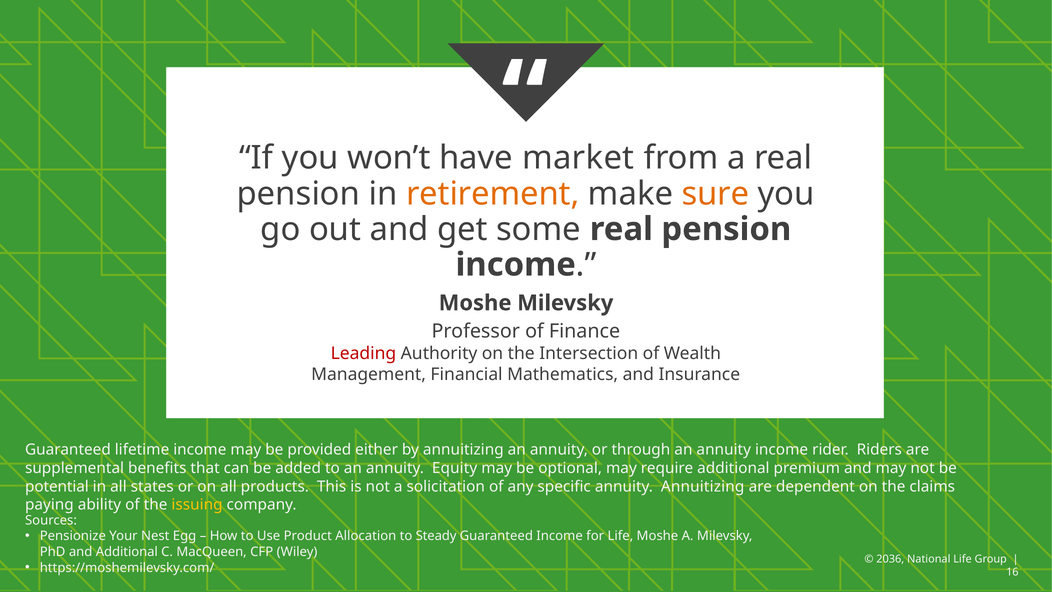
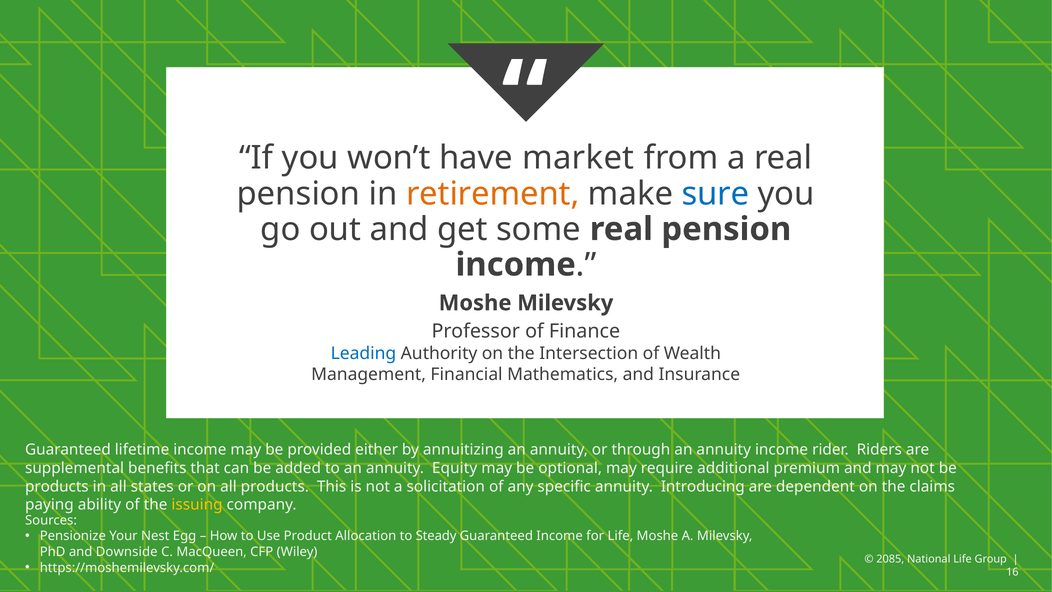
sure colour: orange -> blue (715, 194)
Leading colour: red -> blue (363, 353)
potential: potential -> products (57, 486)
annuity Annuitizing: Annuitizing -> Introducing (703, 486)
and Additional: Additional -> Downside (127, 552)
2036: 2036 -> 2085 (890, 559)
